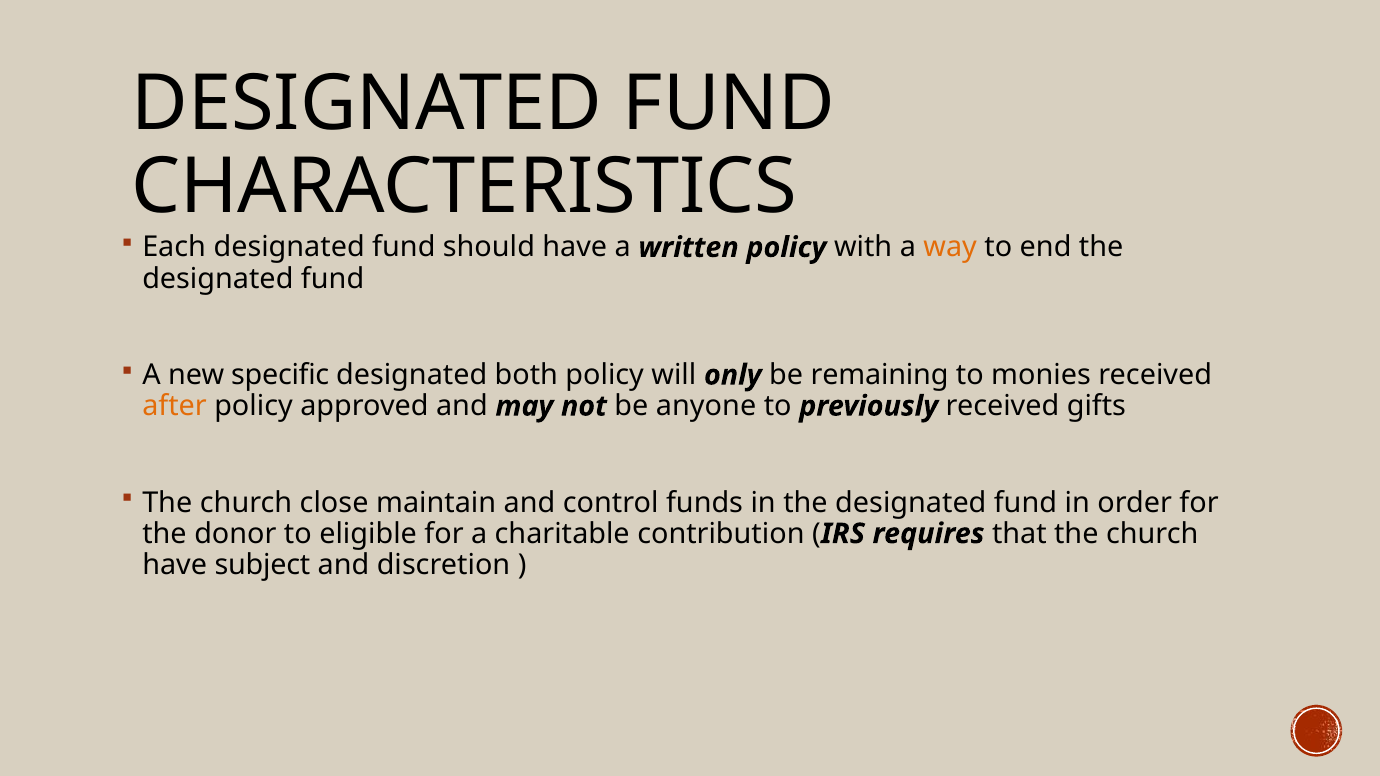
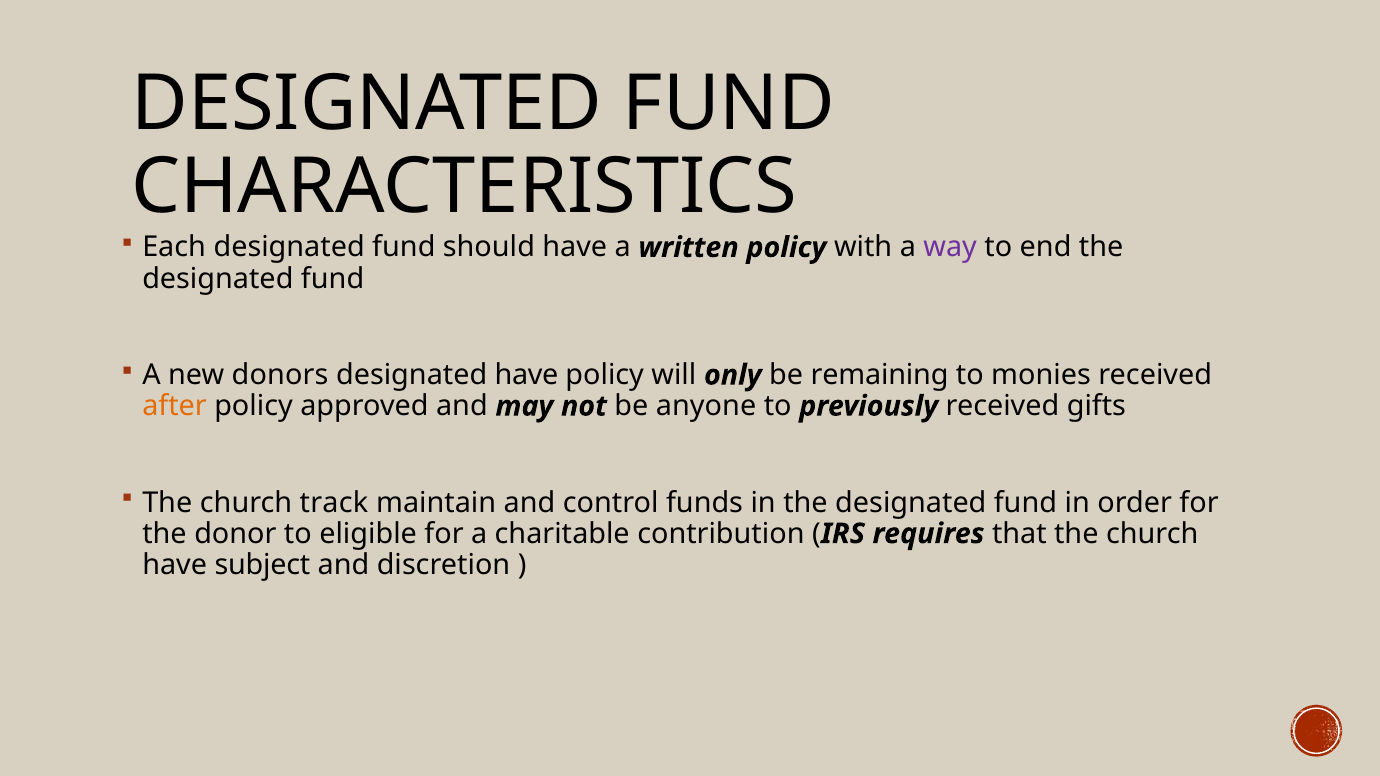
way colour: orange -> purple (950, 248)
specific: specific -> donors (280, 375)
designated both: both -> have (526, 375)
close: close -> track (334, 503)
